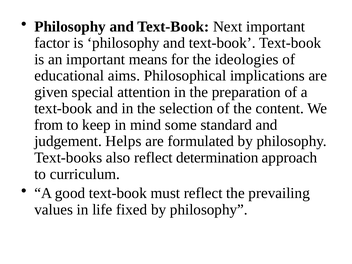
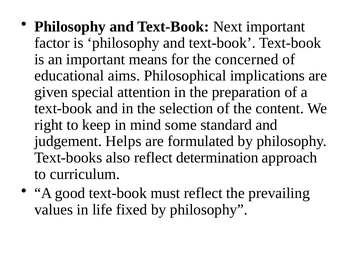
ideologies: ideologies -> concerned (247, 59)
from: from -> right (49, 125)
